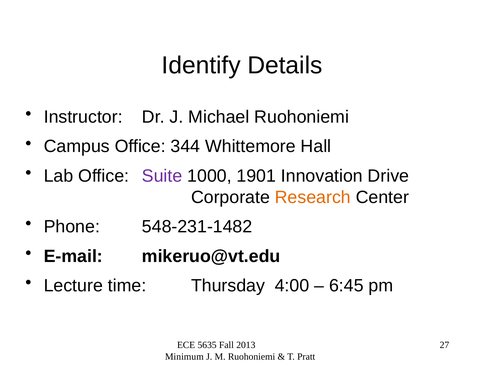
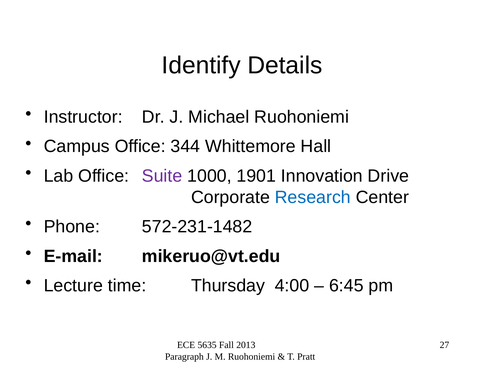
Research colour: orange -> blue (313, 197)
548-231-1482: 548-231-1482 -> 572-231-1482 (197, 226)
Minimum: Minimum -> Paragraph (184, 356)
